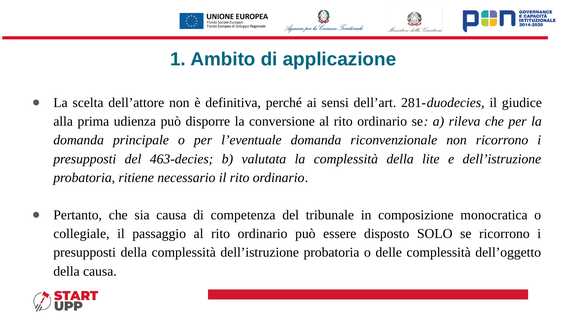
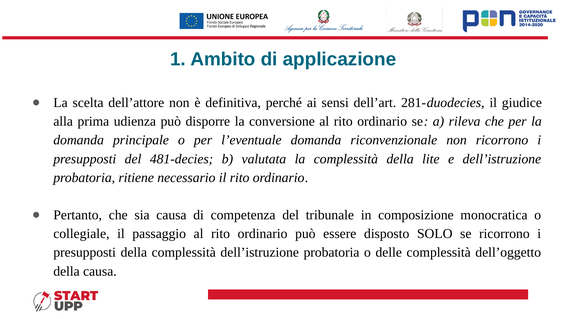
463-decies: 463-decies -> 481-decies (182, 159)
